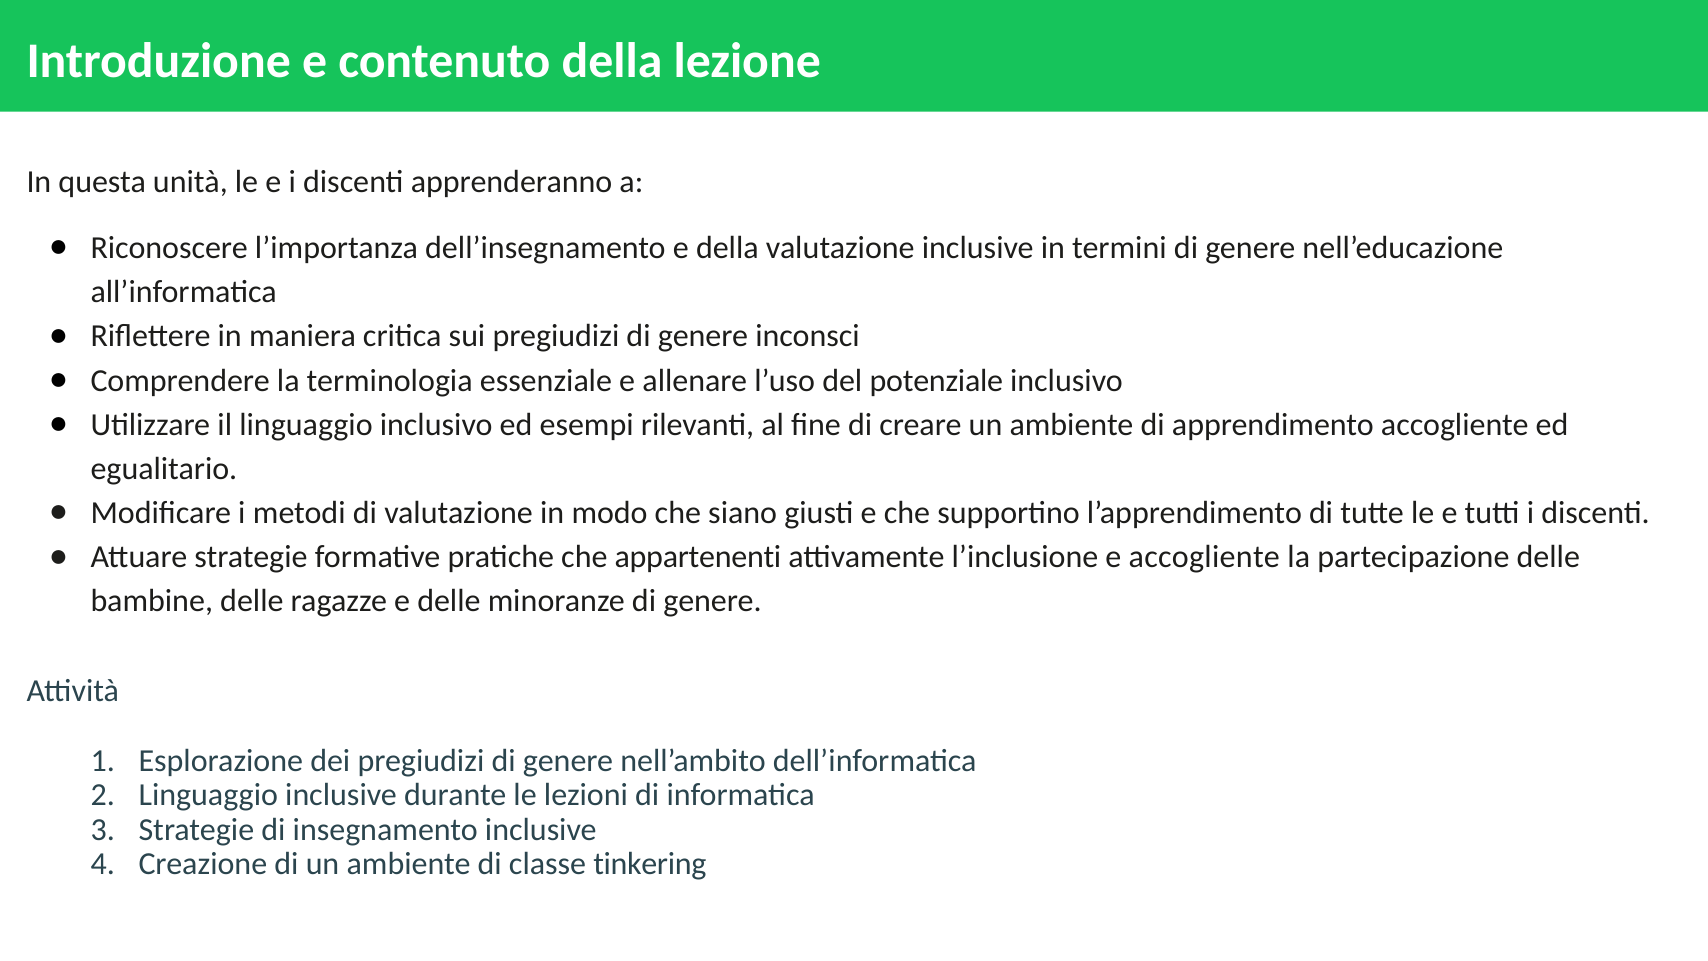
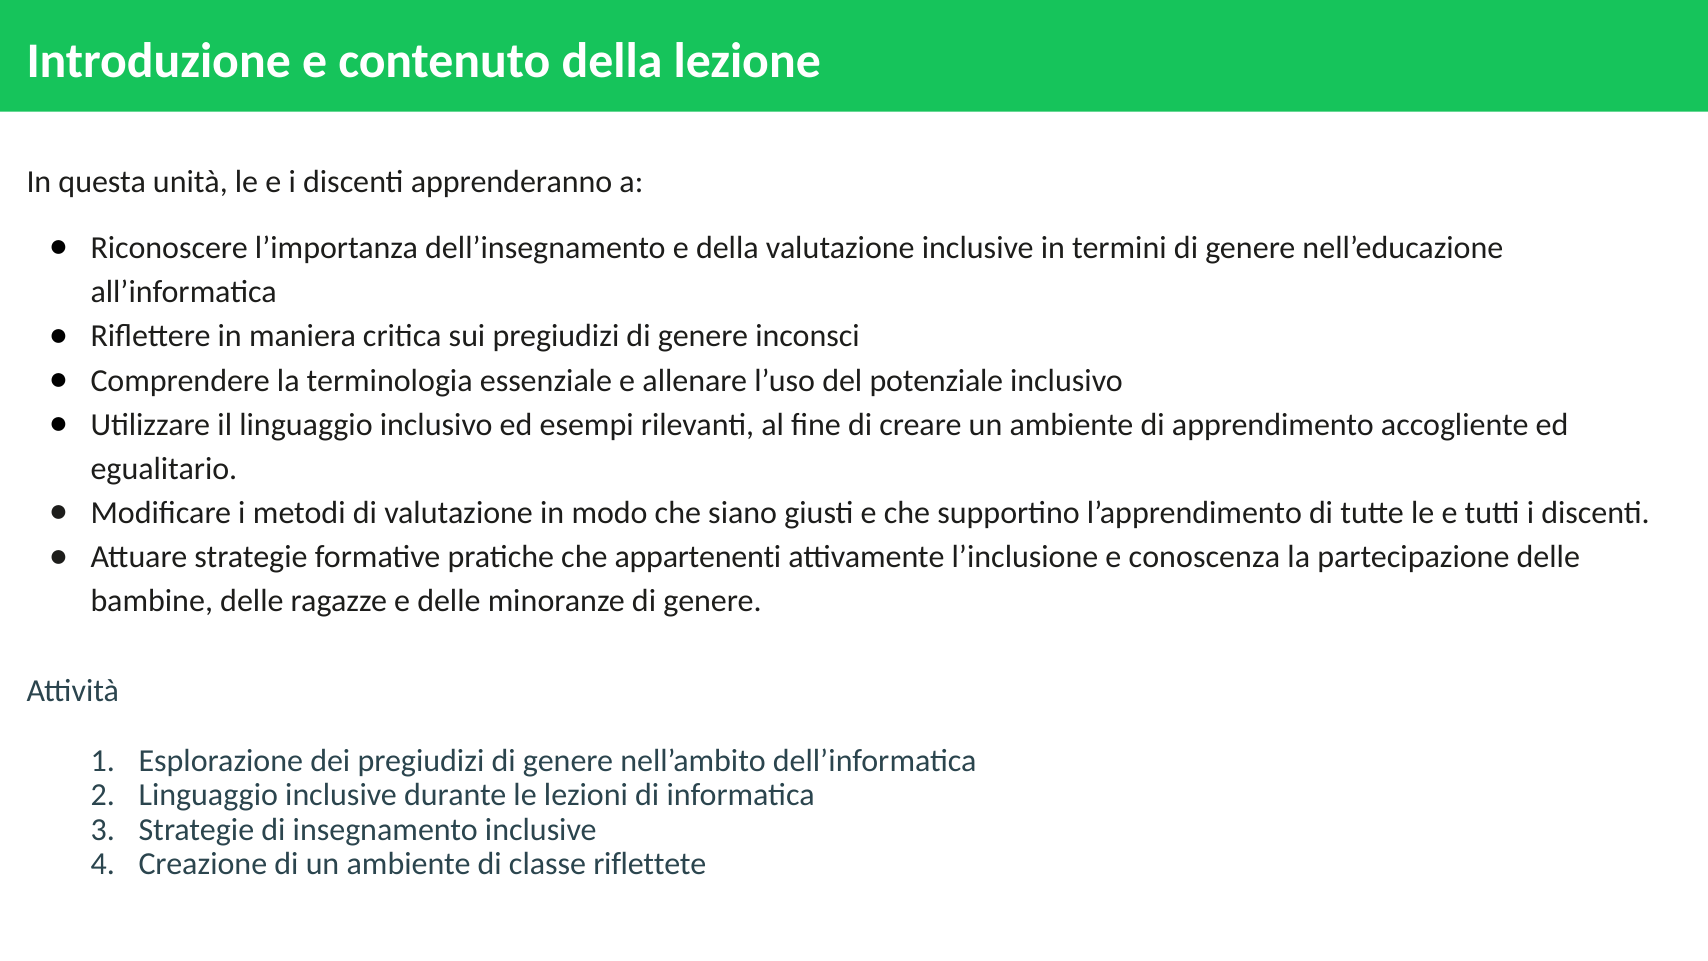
e accogliente: accogliente -> conoscenza (1204, 557)
tinkering: tinkering -> riflettete (650, 864)
